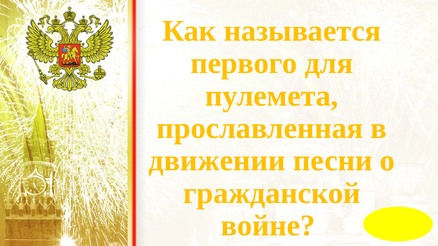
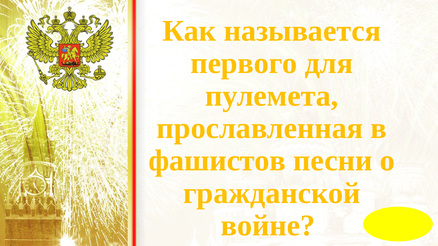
движении: движении -> фашистов (217, 161)
